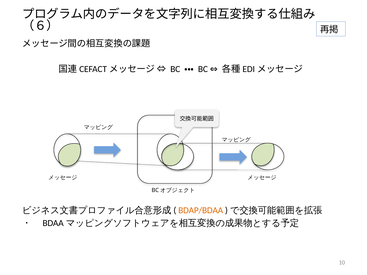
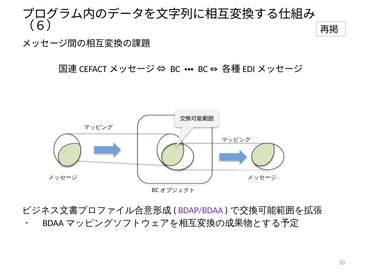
BDAP/BDAA colour: orange -> purple (201, 211)
